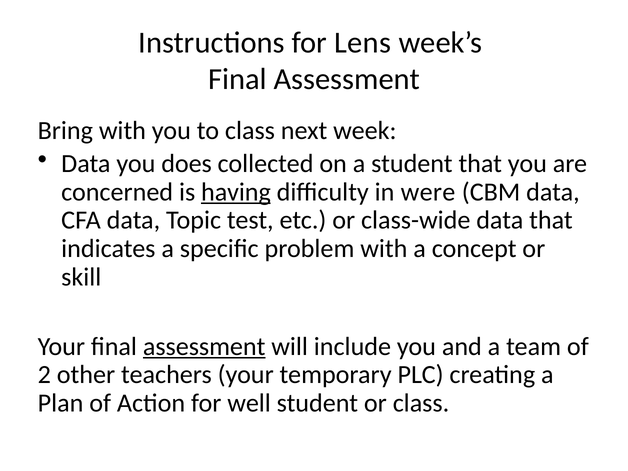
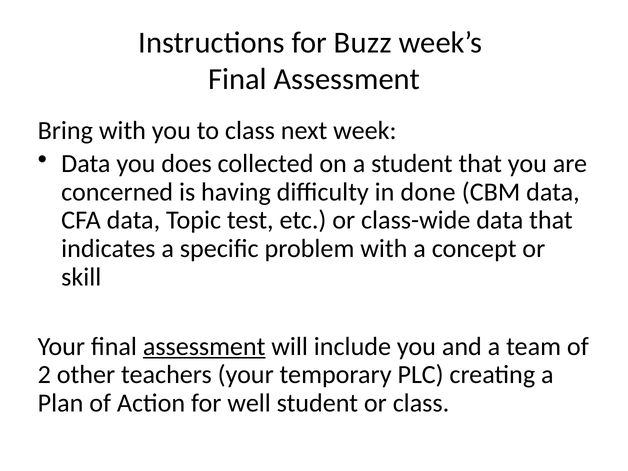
Lens: Lens -> Buzz (363, 42)
having underline: present -> none (236, 192)
were: were -> done (428, 192)
